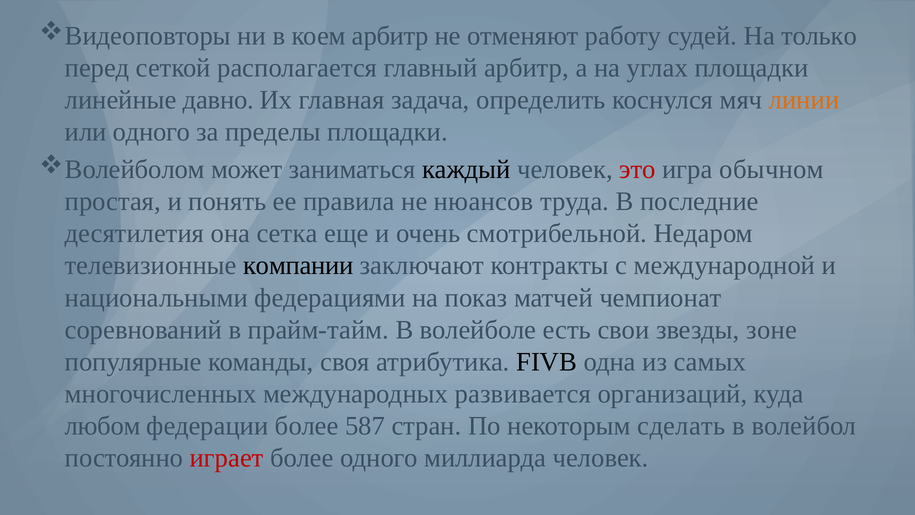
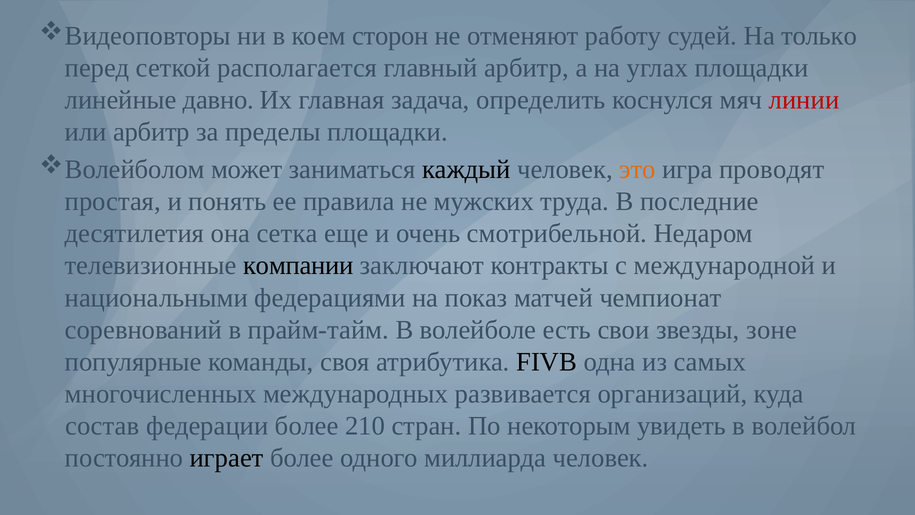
коем арбитр: арбитр -> сторон (390, 36)
линии colour: orange -> red (804, 100)
или одного: одного -> арбитр (152, 132)
это colour: red -> orange (638, 169)
обычном: обычном -> проводят (772, 169)
нюансов: нюансов -> мужских (484, 201)
любом: любом -> состав (102, 426)
587: 587 -> 210 (365, 426)
сделать: сделать -> увидеть (682, 426)
играет colour: red -> black (227, 458)
